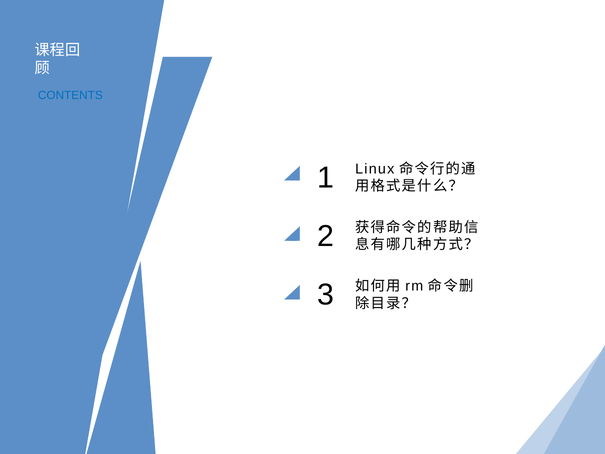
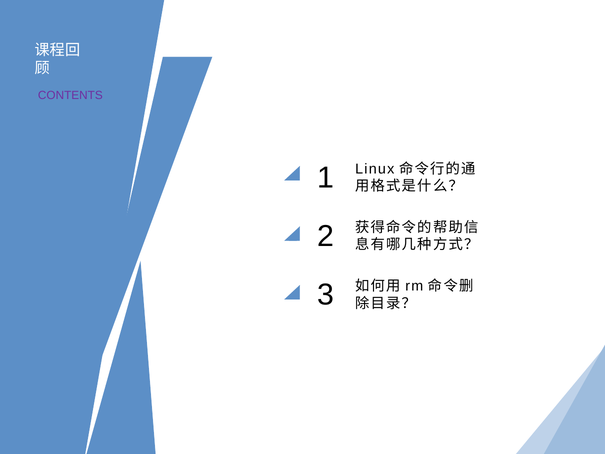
CONTENTS colour: blue -> purple (70, 95)
